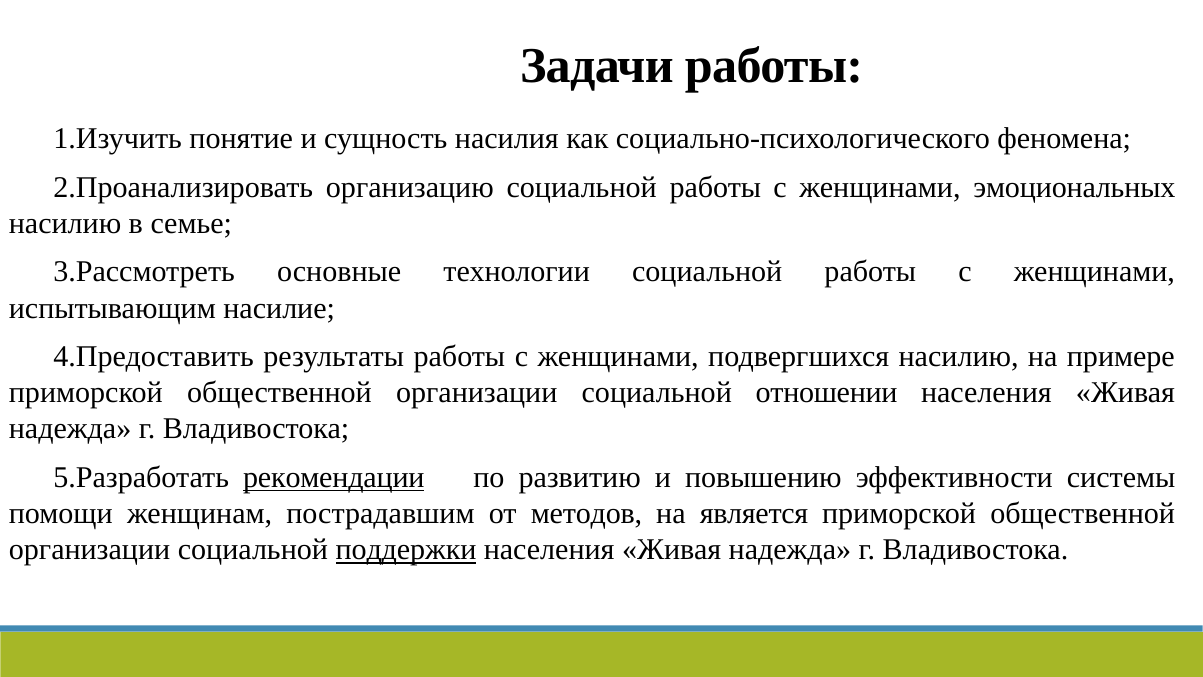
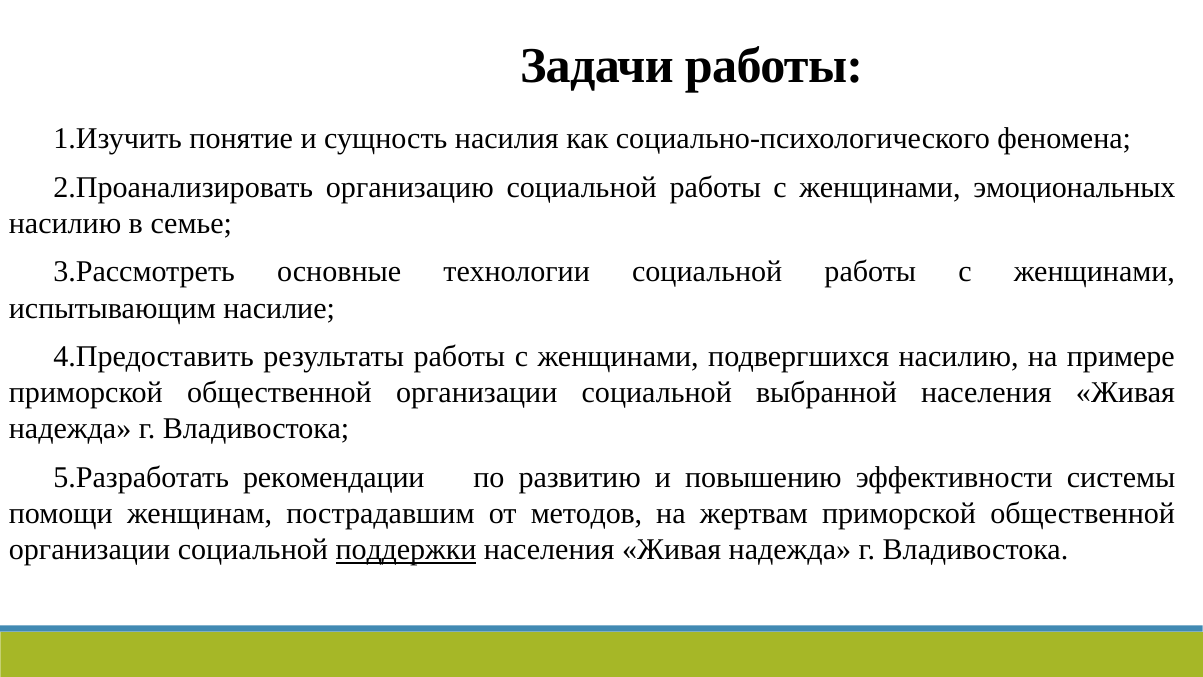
отношении: отношении -> выбранной (826, 393)
рекомендации underline: present -> none (334, 478)
является: является -> жертвам (754, 514)
